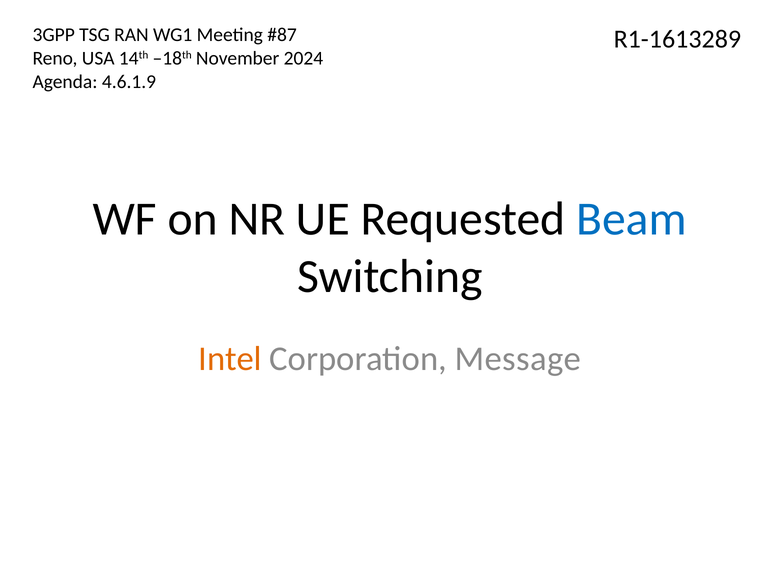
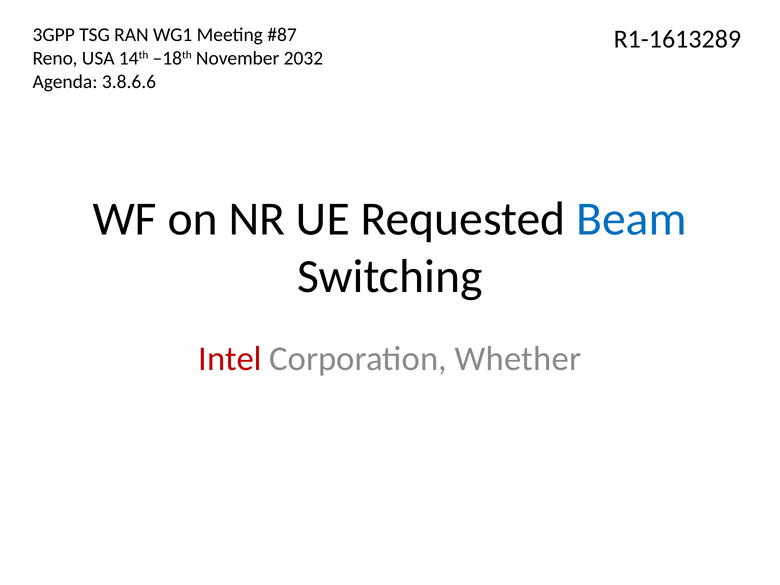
2024: 2024 -> 2032 (303, 58)
4.6.1.9: 4.6.1.9 -> 3.8.6.6 (129, 82)
Intel colour: orange -> red (230, 359)
Message: Message -> Whether (518, 359)
